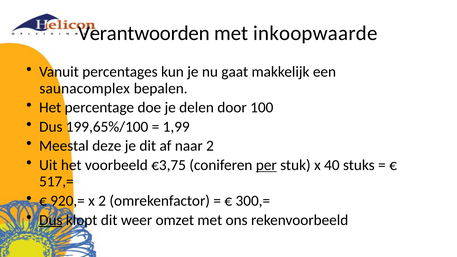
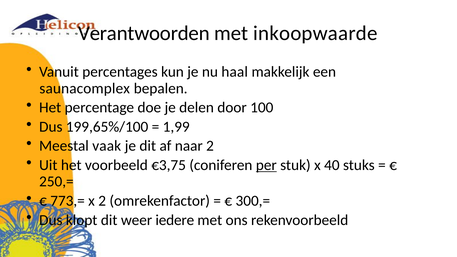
gaat: gaat -> haal (235, 72)
deze: deze -> vaak (107, 146)
517,=: 517,= -> 250,= (56, 182)
920,=: 920,= -> 773,= (68, 201)
Dus underline: present -> none (51, 220)
omzet: omzet -> iedere (175, 220)
